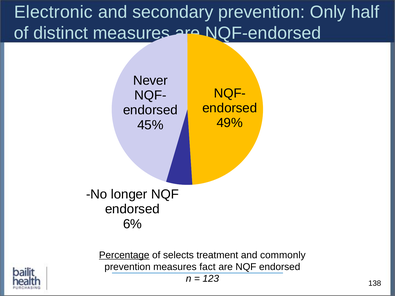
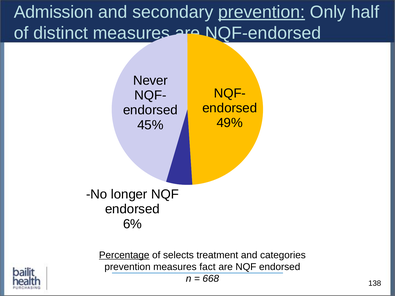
Electronic: Electronic -> Admission (54, 12)
prevention underline: none -> present (262, 12)
commonly: commonly -> categories (283, 255)
123: 123 -> 668 (211, 279)
